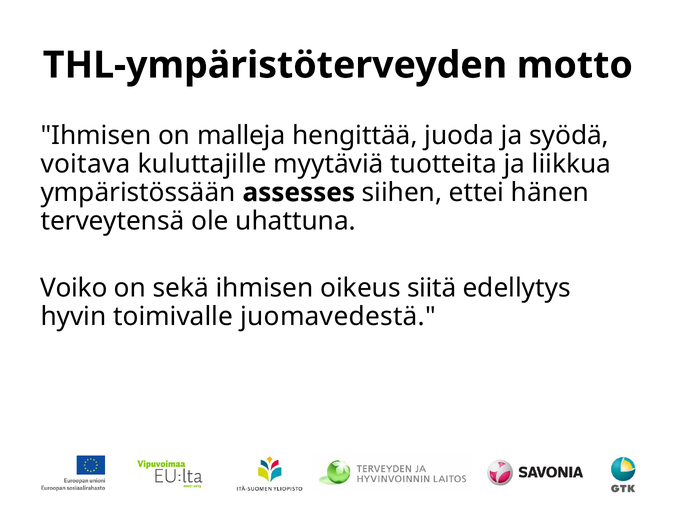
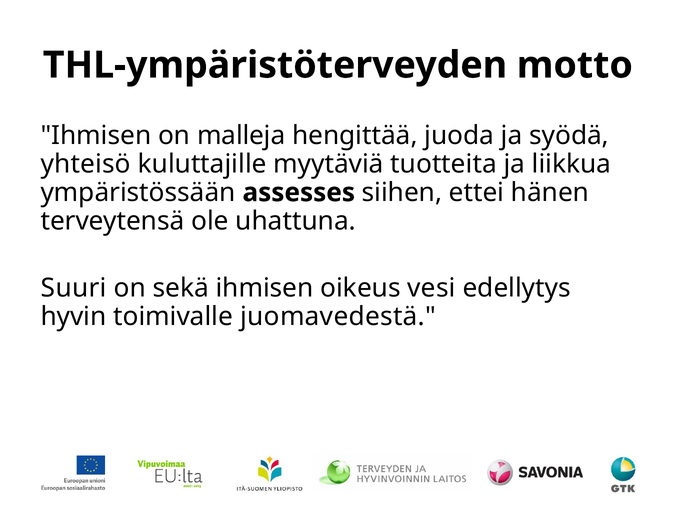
voitava: voitava -> yhteisö (86, 164)
Voiko: Voiko -> Suuri (74, 288)
siitä: siitä -> vesi (432, 288)
